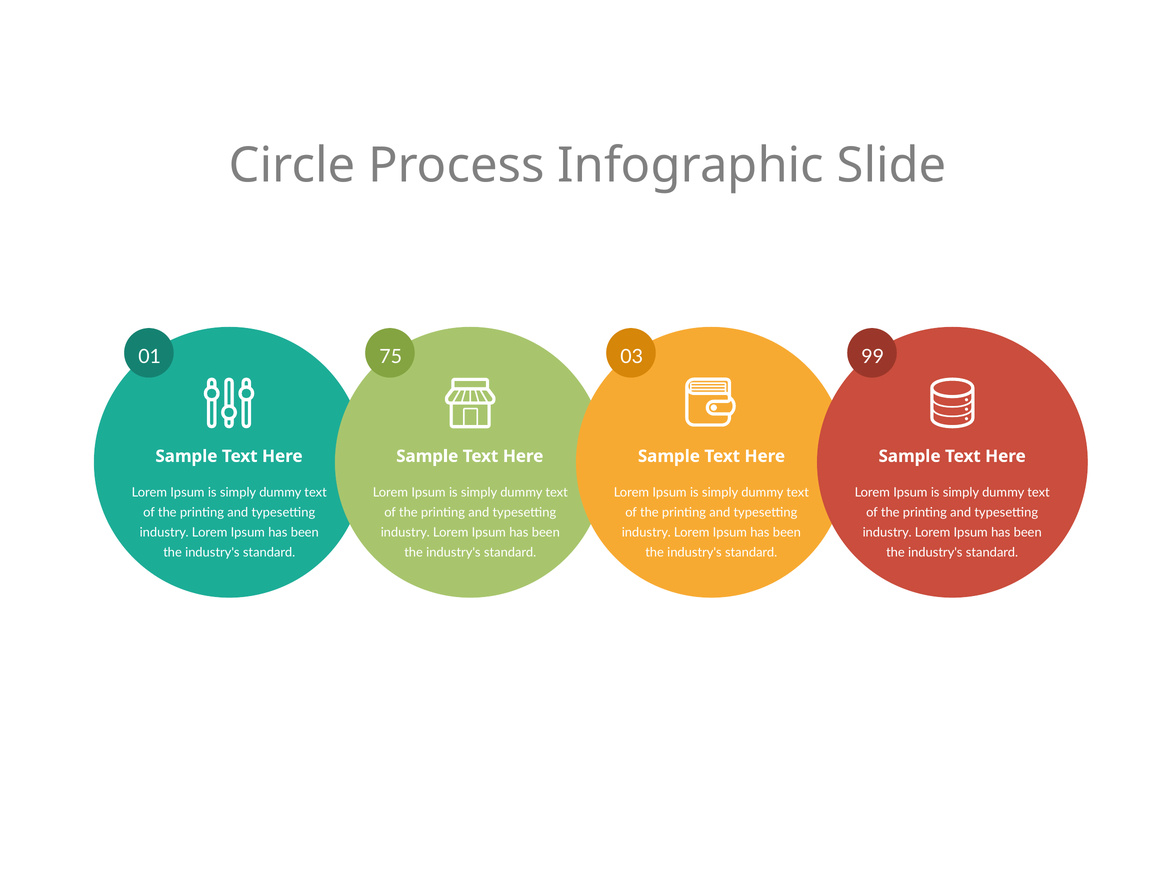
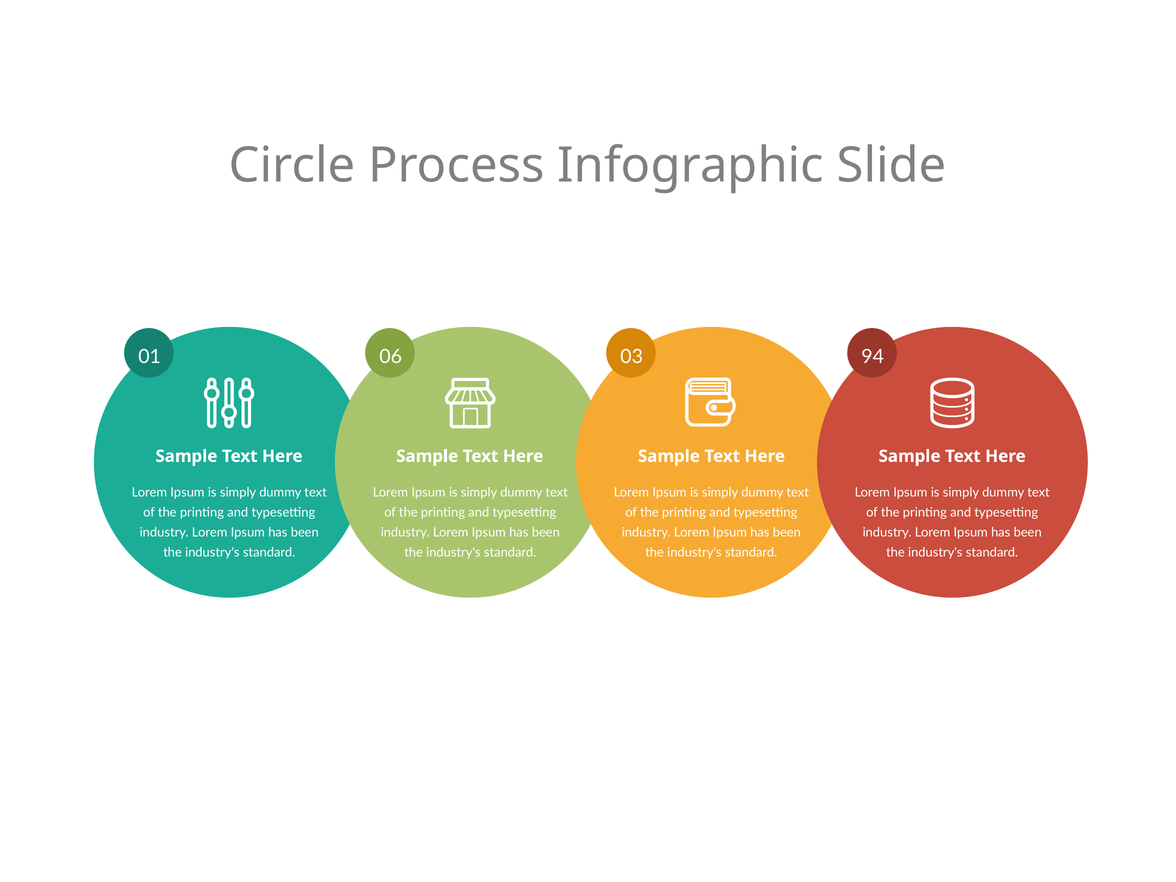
75: 75 -> 06 (391, 357)
99: 99 -> 94 (873, 357)
